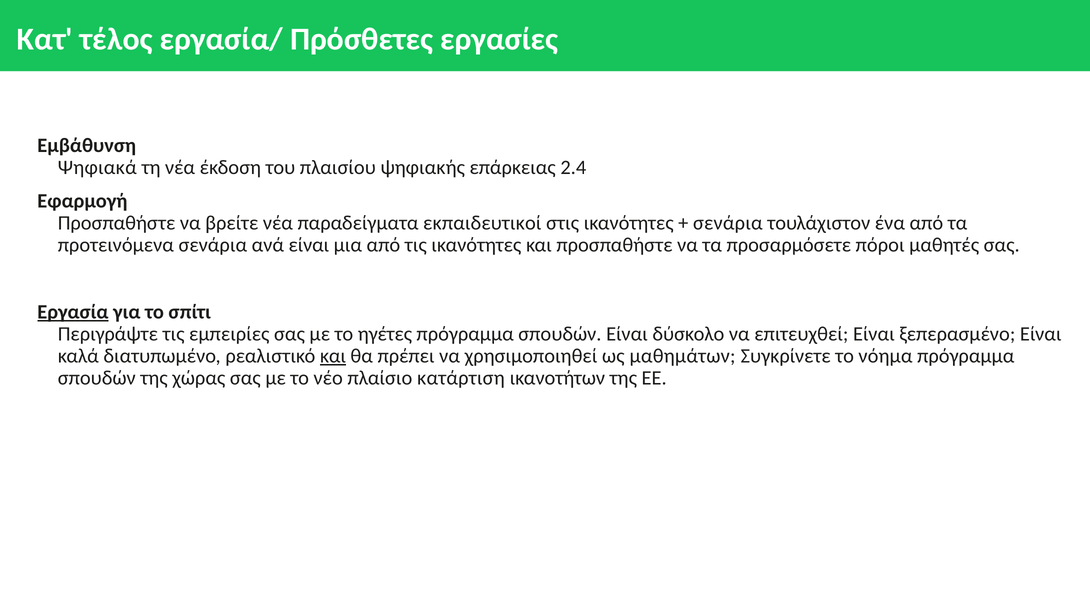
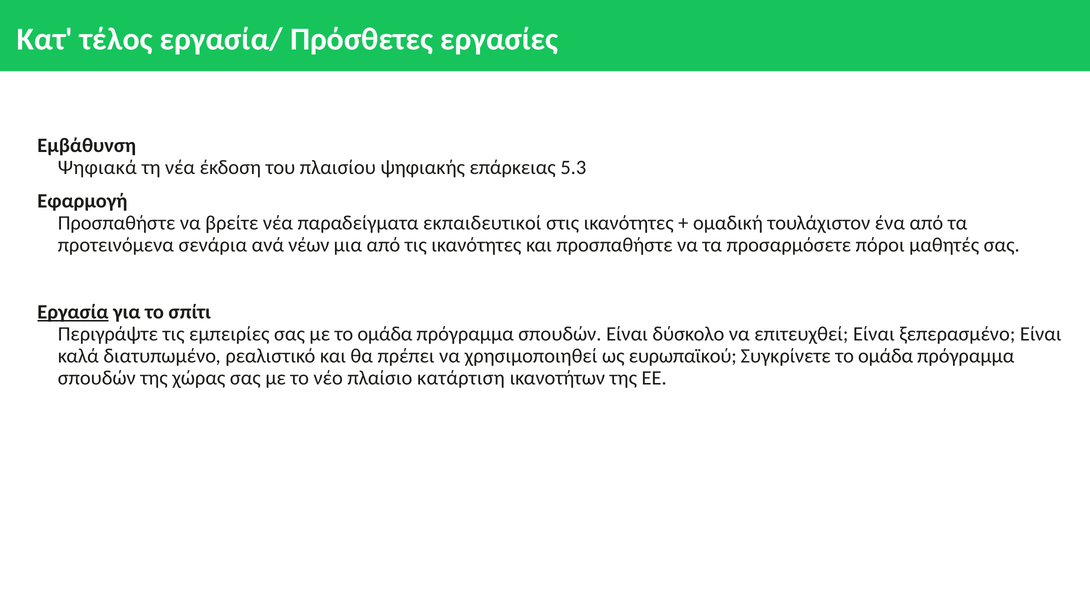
2.4: 2.4 -> 5.3 (573, 168)
σενάρια: σενάρια -> ομαδική (728, 223)
ανά είναι: είναι -> νέων (309, 245)
με το ηγέτες: ηγέτες -> ομάδα (385, 334)
και underline: present -> none (333, 356)
μαθημάτων: μαθημάτων -> ευρωπαϊκού (683, 356)
Συγκρίνετε το νόημα: νόημα -> ομάδα (886, 356)
